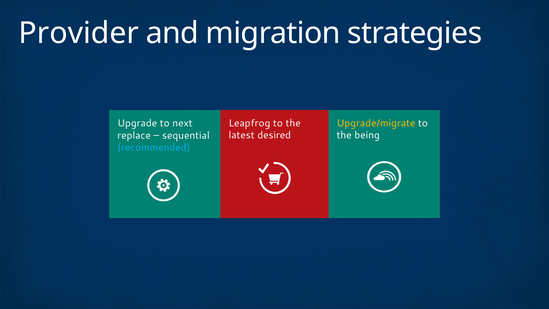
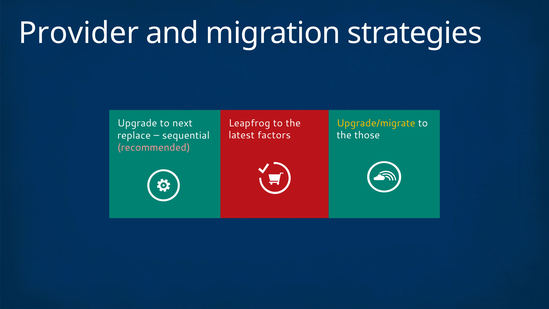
desired: desired -> factors (274, 135)
being: being -> those (367, 135)
recommended colour: light blue -> pink (154, 147)
